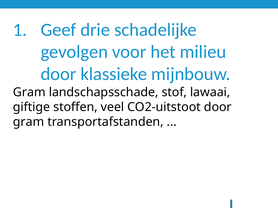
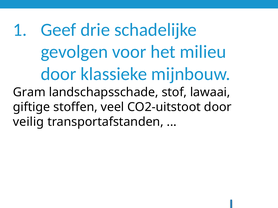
gram: gram -> veilig (28, 122)
